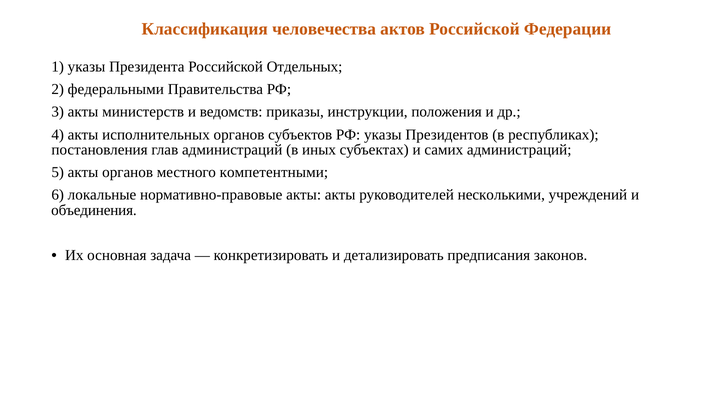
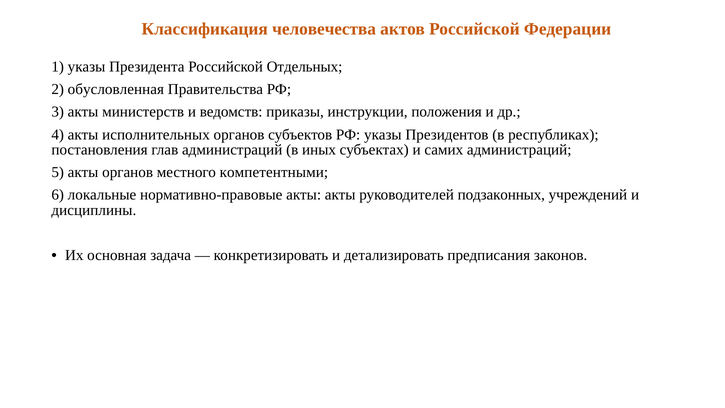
федеральными: федеральными -> обусловленная (116, 89)
несколькими: несколькими -> подзаконных (501, 195)
объединения: объединения -> дисциплины (94, 210)
